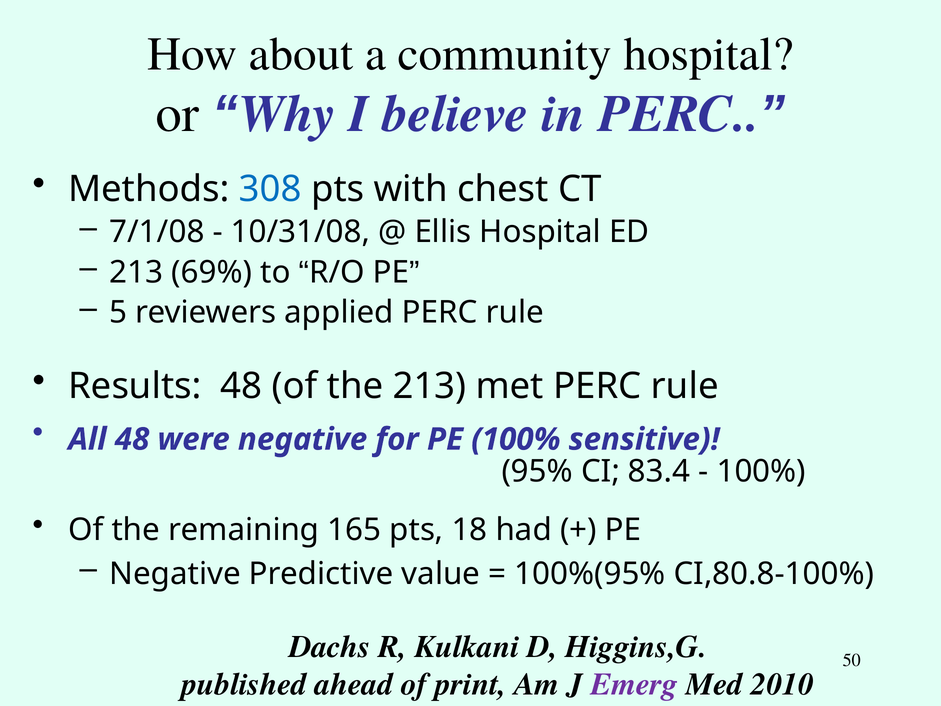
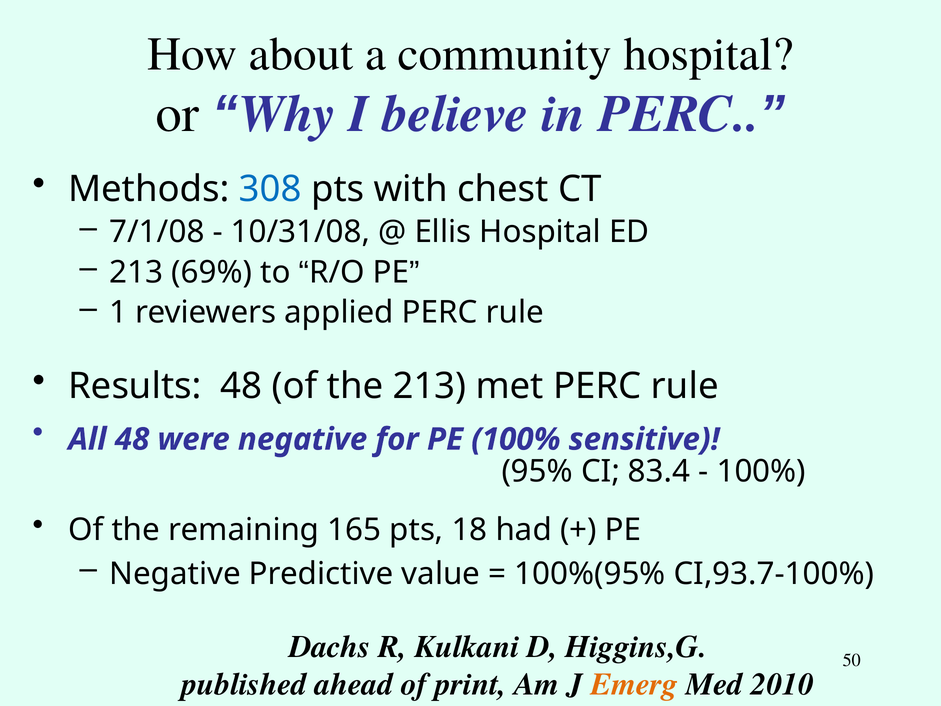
5: 5 -> 1 (118, 312)
CI,80.8-100%: CI,80.8-100% -> CI,93.7-100% (774, 574)
Emerg colour: purple -> orange (634, 684)
